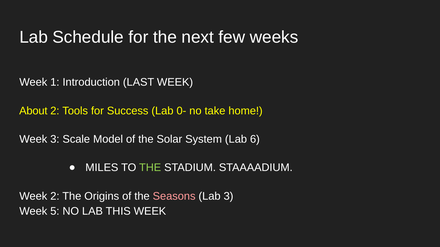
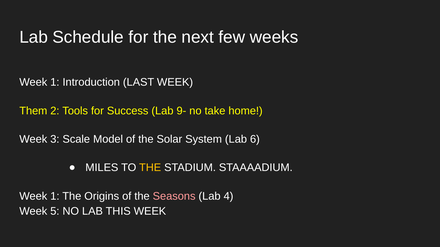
About: About -> Them (33, 111)
0-: 0- -> 9- (181, 111)
THE colour: light green -> yellow (150, 168)
2: 2 -> 1 (55, 197)
Lab 3: 3 -> 4 (228, 197)
